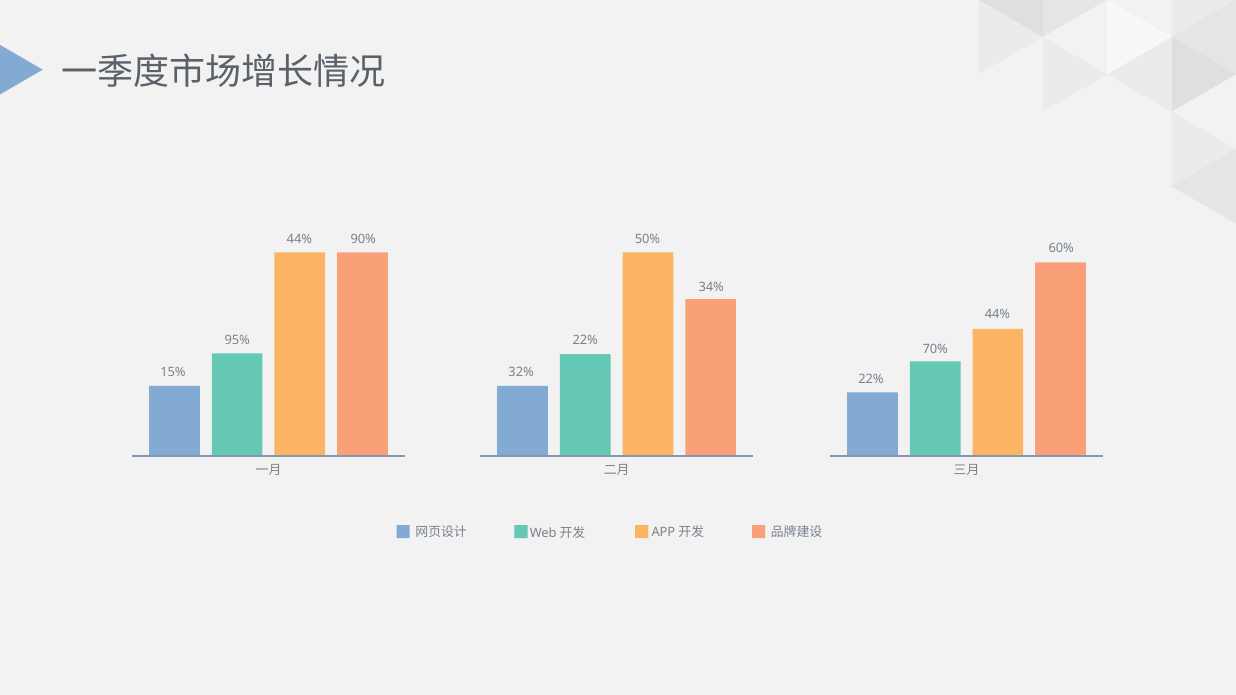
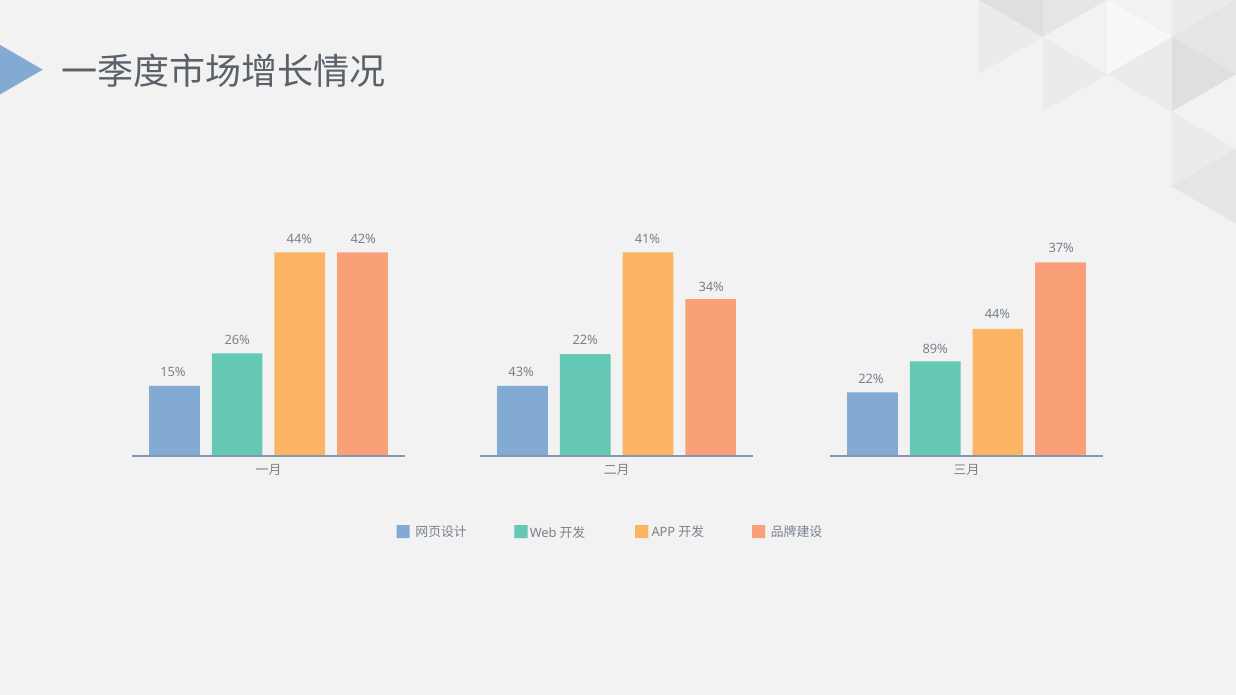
90%: 90% -> 42% (363, 239)
50%: 50% -> 41% (647, 239)
60%: 60% -> 37% (1061, 248)
95%: 95% -> 26% (237, 340)
70%: 70% -> 89% (935, 349)
32%: 32% -> 43% (521, 372)
